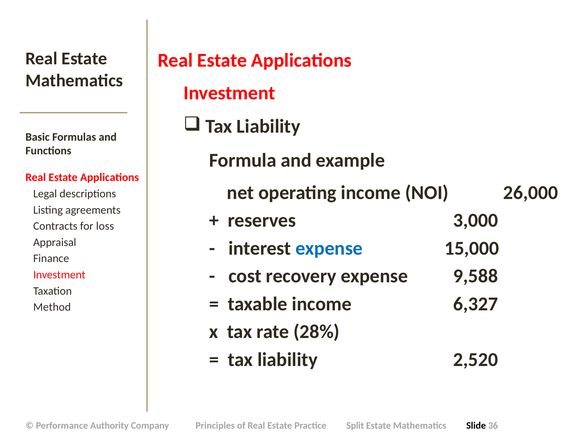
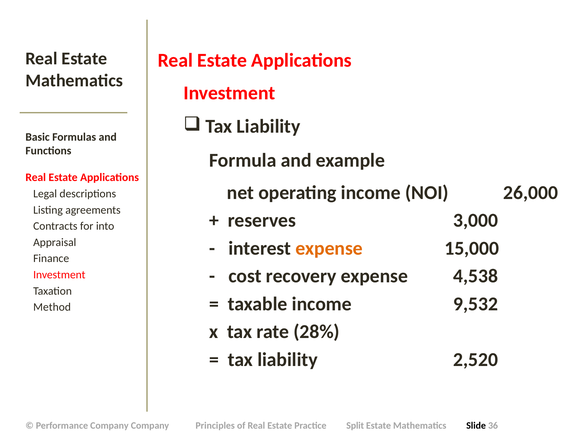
loss: loss -> into (105, 226)
expense colour: blue -> orange (329, 248)
9,588: 9,588 -> 4,538 (476, 276)
6,327: 6,327 -> 9,532 (476, 304)
Performance Authority: Authority -> Company (109, 426)
